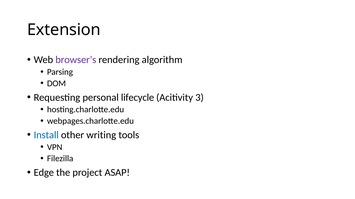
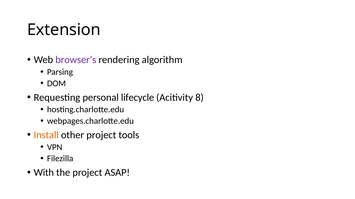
3: 3 -> 8 (200, 98)
Install colour: blue -> orange (46, 135)
other writing: writing -> project (101, 135)
Edge: Edge -> With (44, 173)
